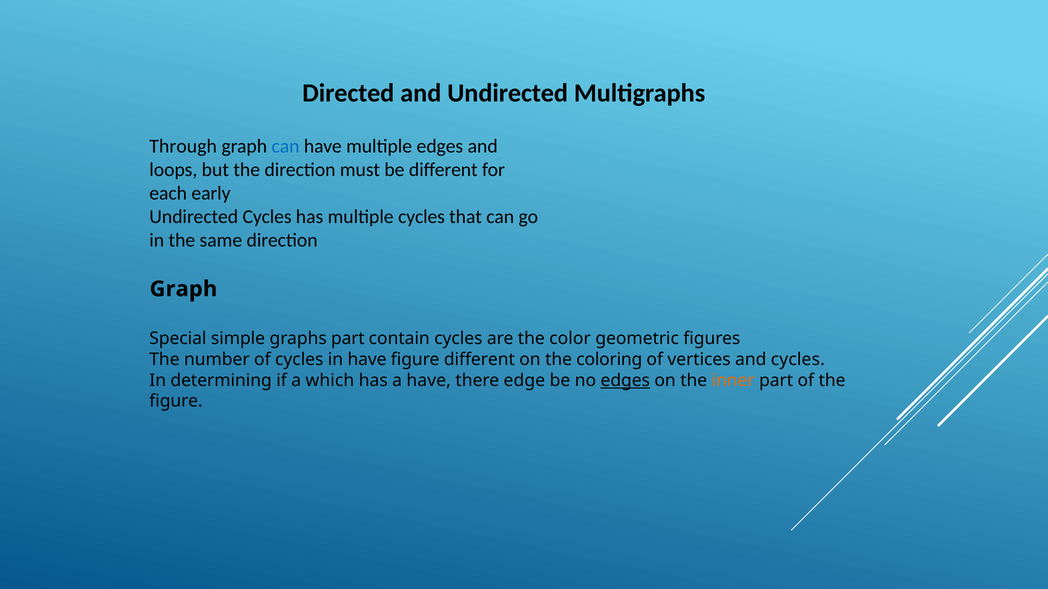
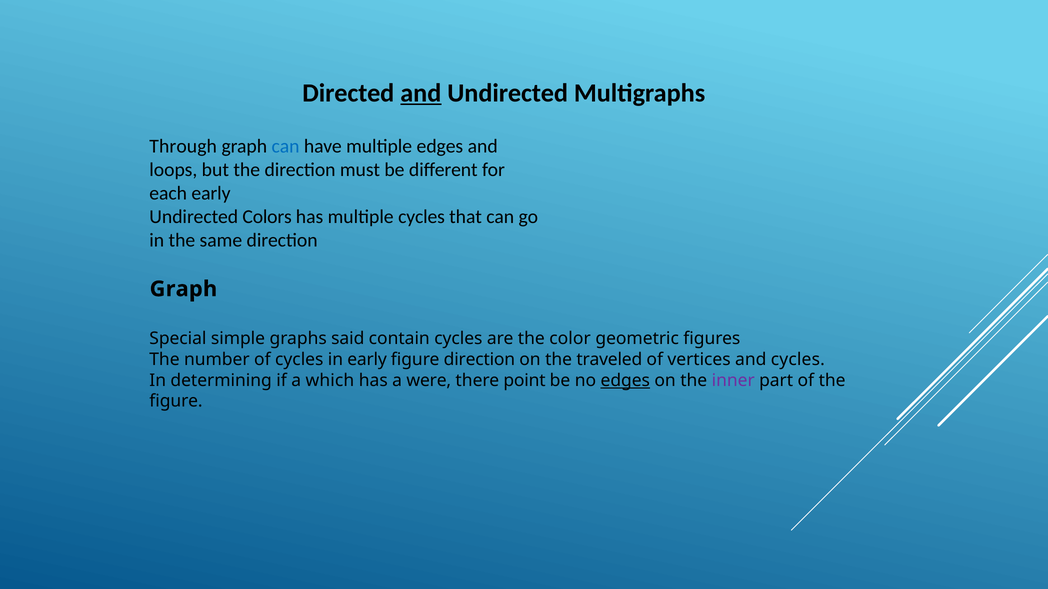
and underline: none -> present (421, 93)
Undirected Cycles: Cycles -> Colors (267, 217)
graphs part: part -> said (348, 339)
in have: have -> early (367, 360)
figure different: different -> direction (479, 360)
coloring: coloring -> traveled (609, 360)
a have: have -> were (429, 381)
edge: edge -> point (524, 381)
inner colour: orange -> purple (733, 381)
